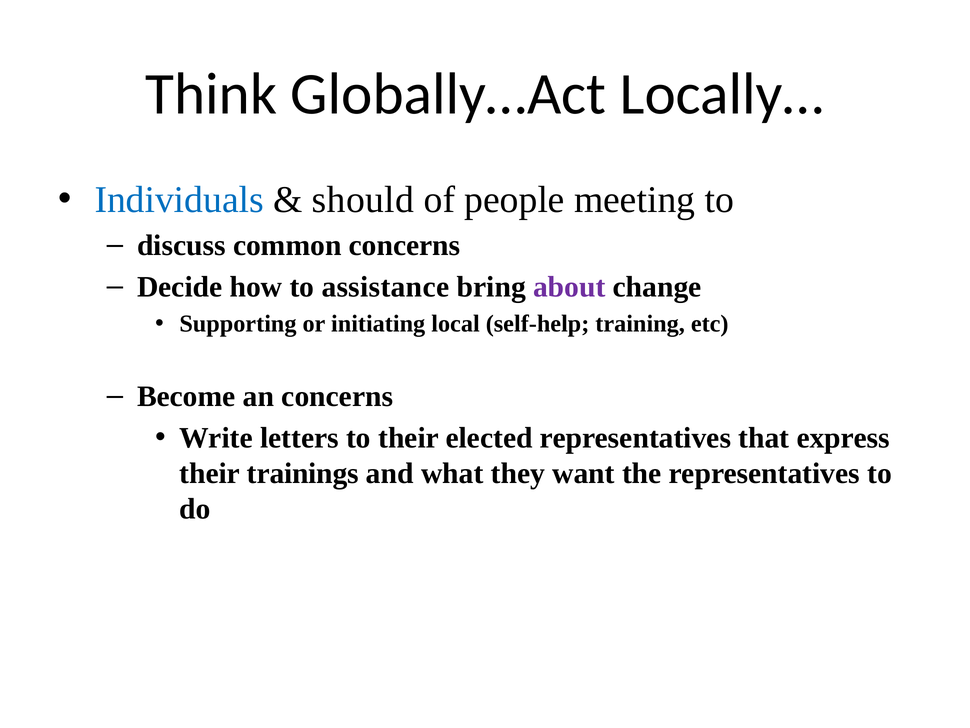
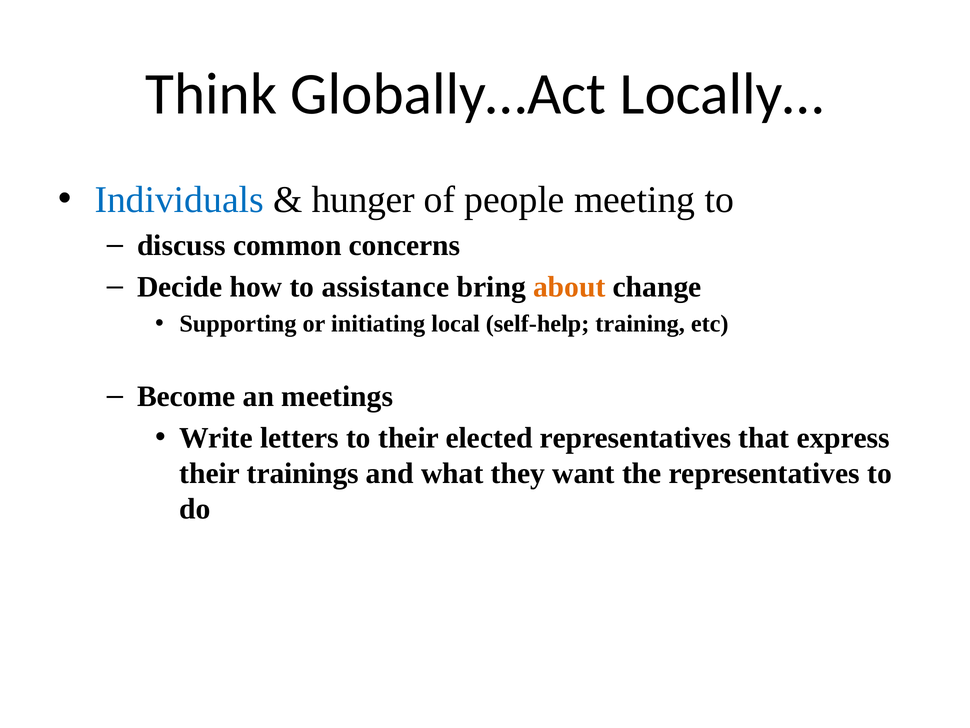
should: should -> hunger (363, 200)
about colour: purple -> orange (569, 287)
an concerns: concerns -> meetings (337, 396)
